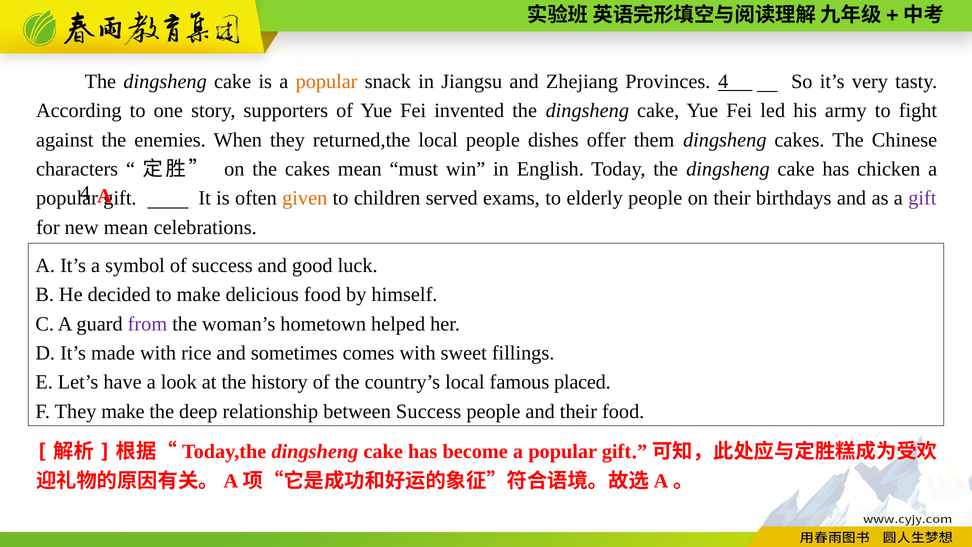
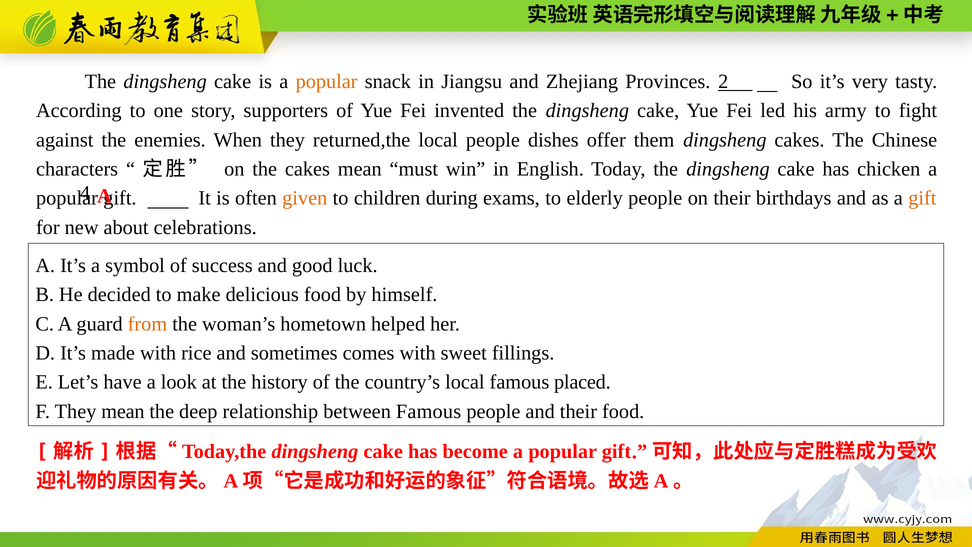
Provinces 4: 4 -> 2 (723, 82)
served: served -> during (452, 198)
gift colour: purple -> orange (922, 198)
new mean: mean -> about (126, 227)
from colour: purple -> orange (147, 324)
They make: make -> mean (123, 411)
between Success: Success -> Famous (429, 411)
